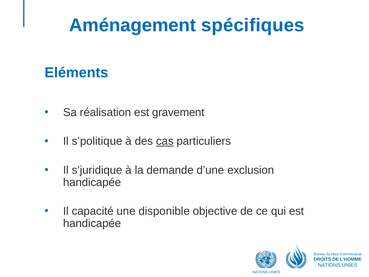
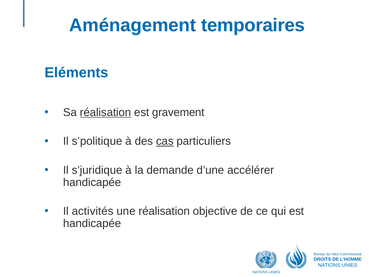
spécifiques: spécifiques -> temporaires (253, 25)
réalisation underline: none -> present (106, 112)
exclusion: exclusion -> accélérer (251, 170)
capacité: capacité -> activités (93, 211)
une disponible: disponible -> réalisation (164, 211)
